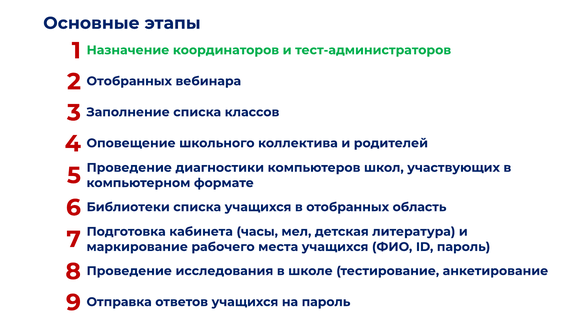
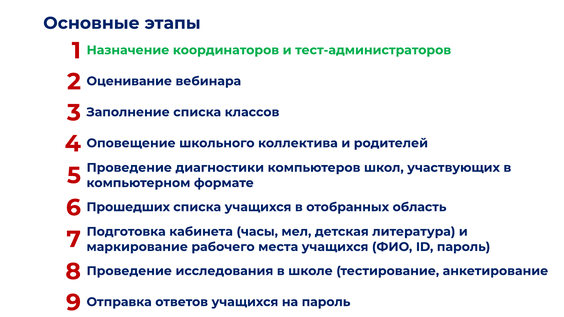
2 Отобранных: Отобранных -> Оценивание (129, 81)
Библиотеки: Библиотеки -> Прошедших (128, 207)
